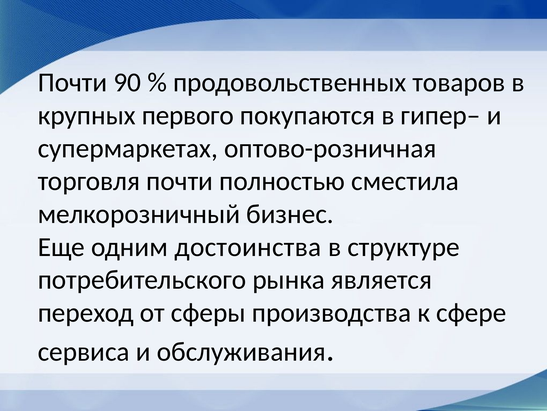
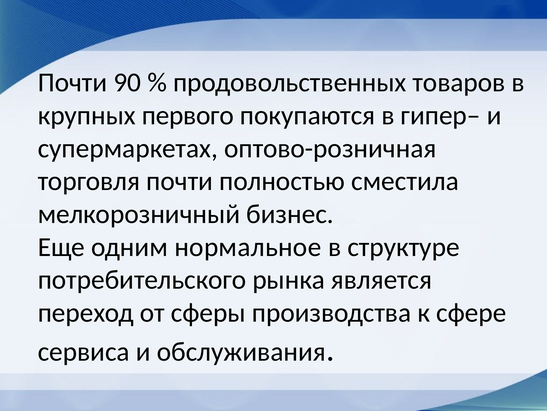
достоинства: достоинства -> нормальное (248, 247)
